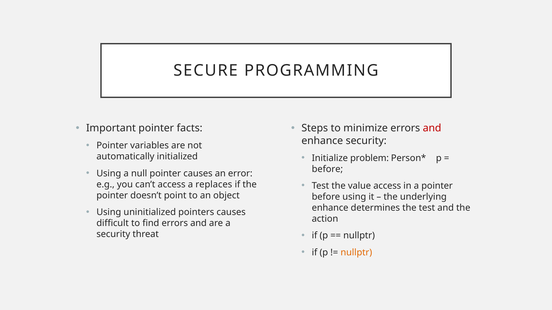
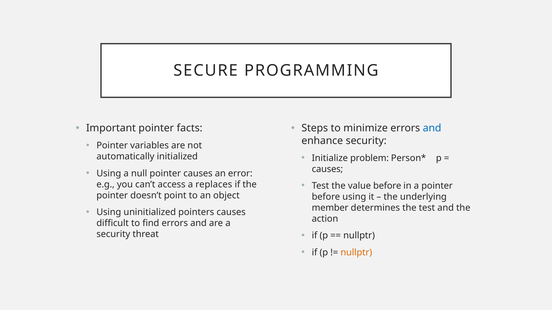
and colour: red -> blue (432, 128)
before: before -> causes (327, 169)
value access: access -> before (387, 186)
enhance: enhance -> member (330, 208)
